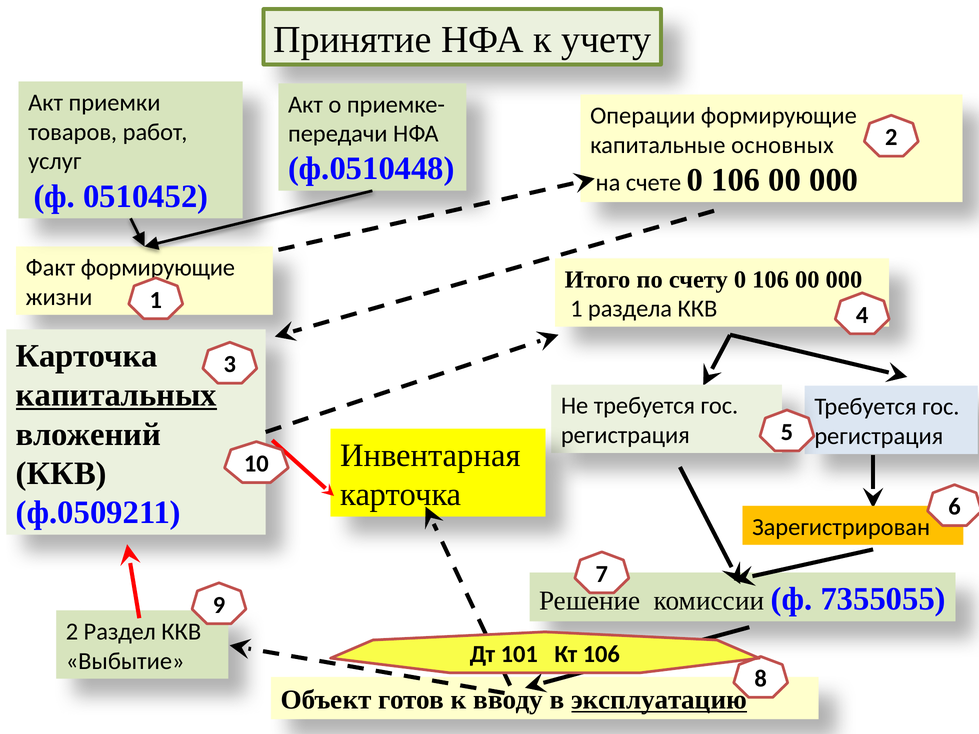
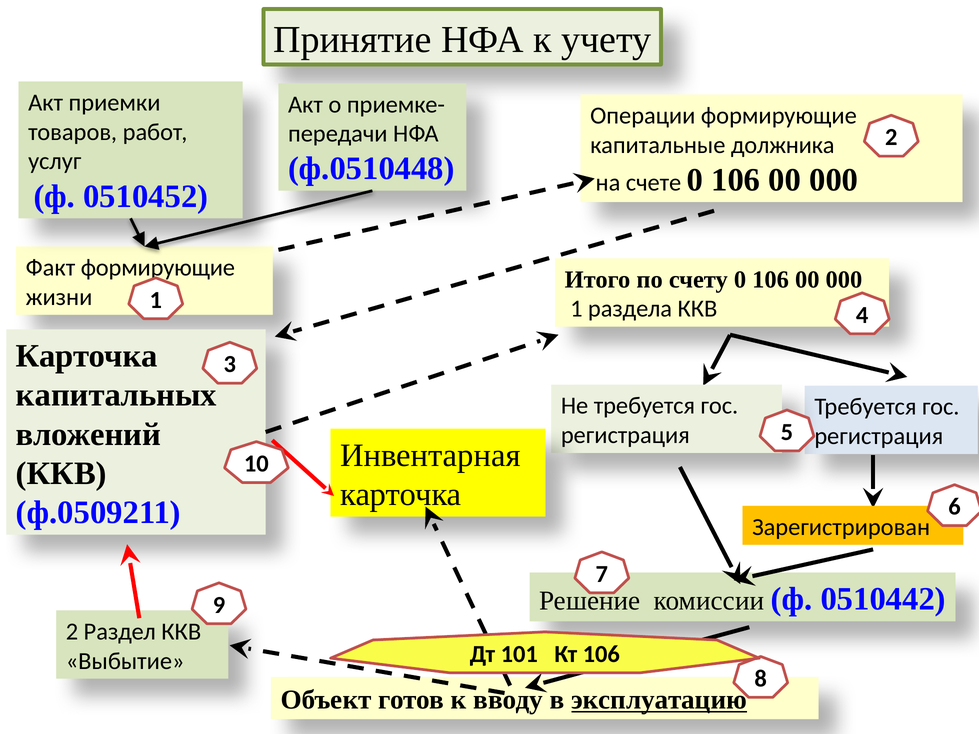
основных: основных -> должника (783, 145)
капитальных underline: present -> none (116, 395)
7355055: 7355055 -> 0510442 (883, 599)
